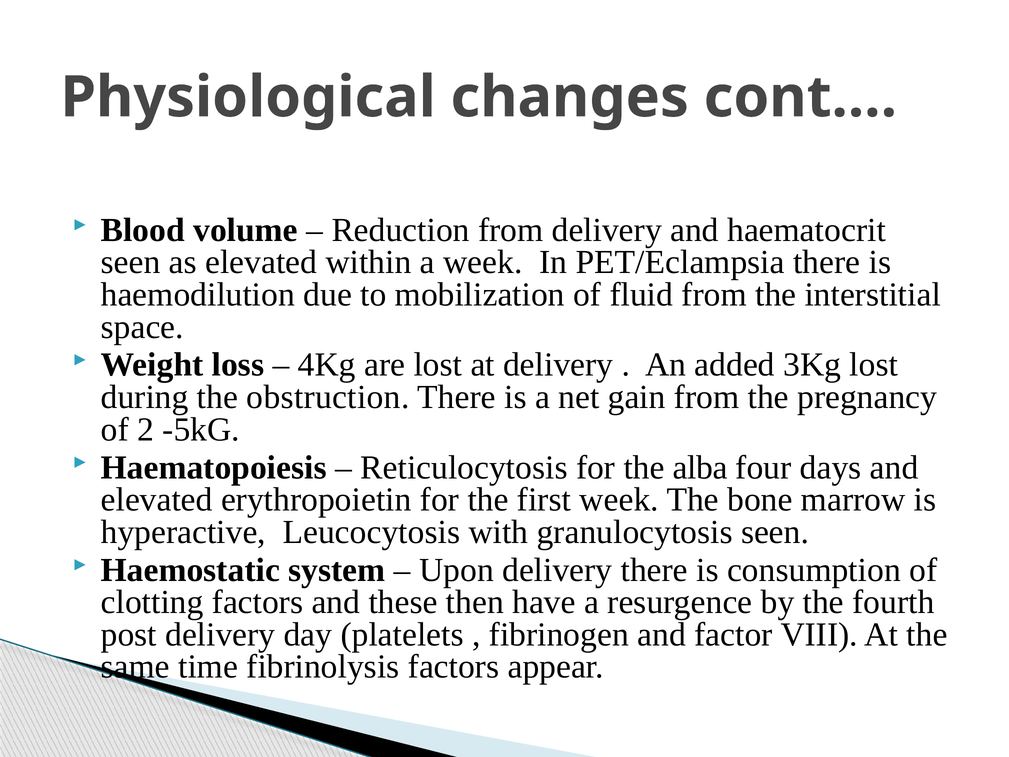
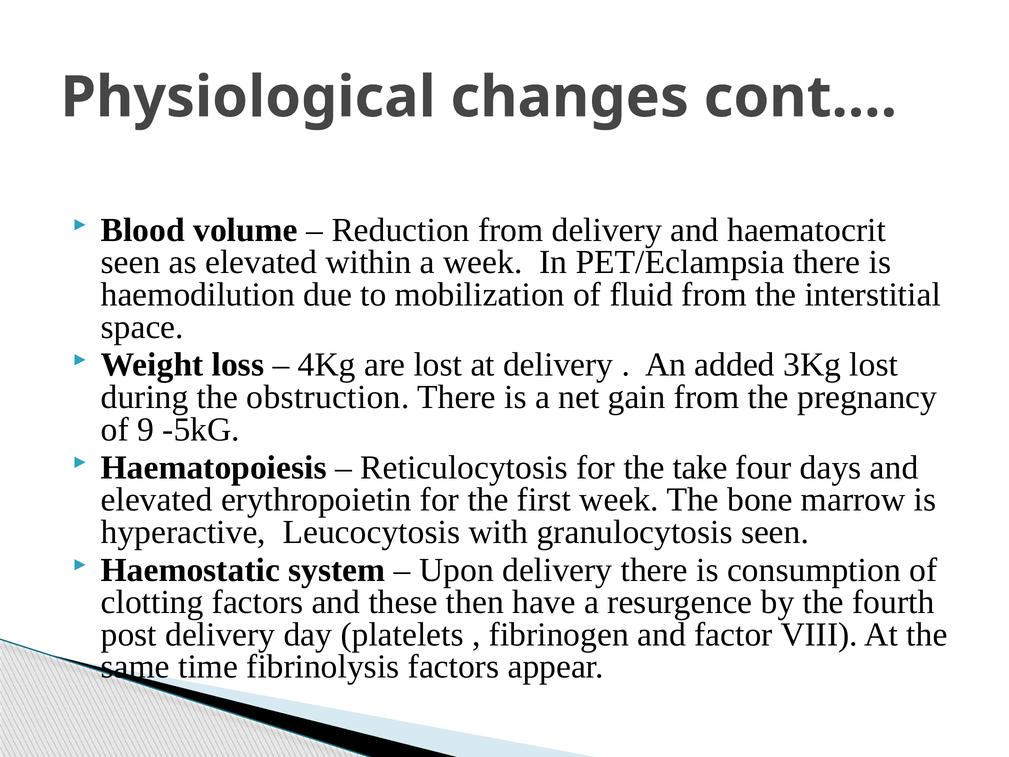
2: 2 -> 9 (146, 429)
alba: alba -> take (700, 467)
